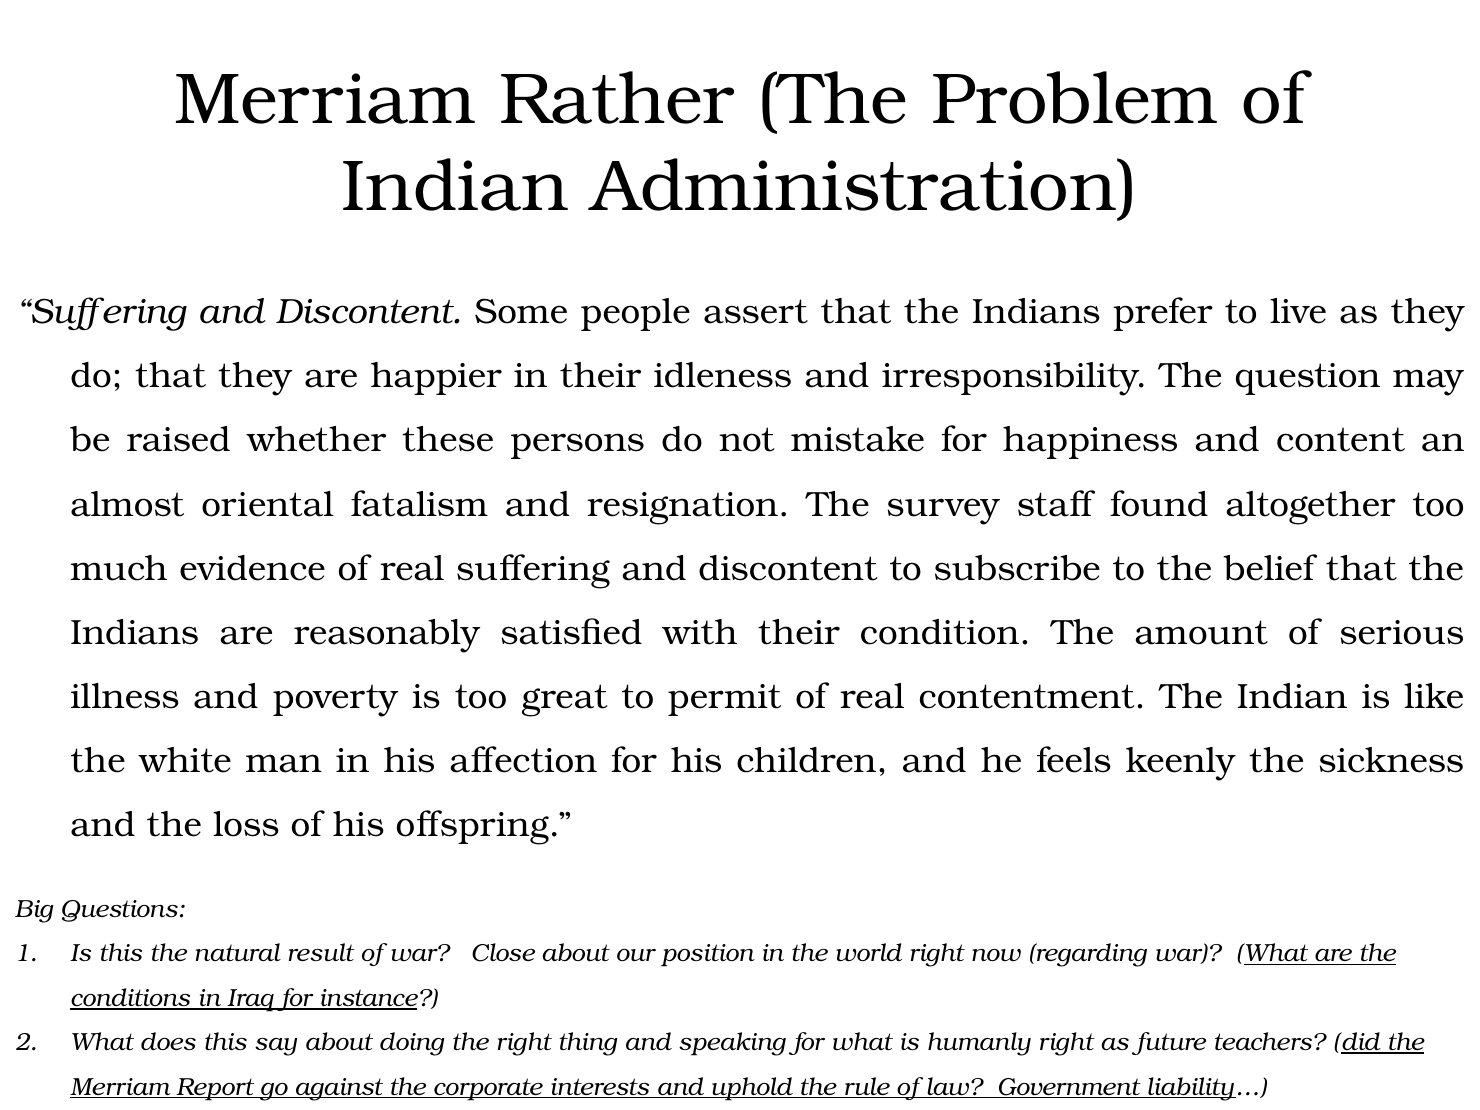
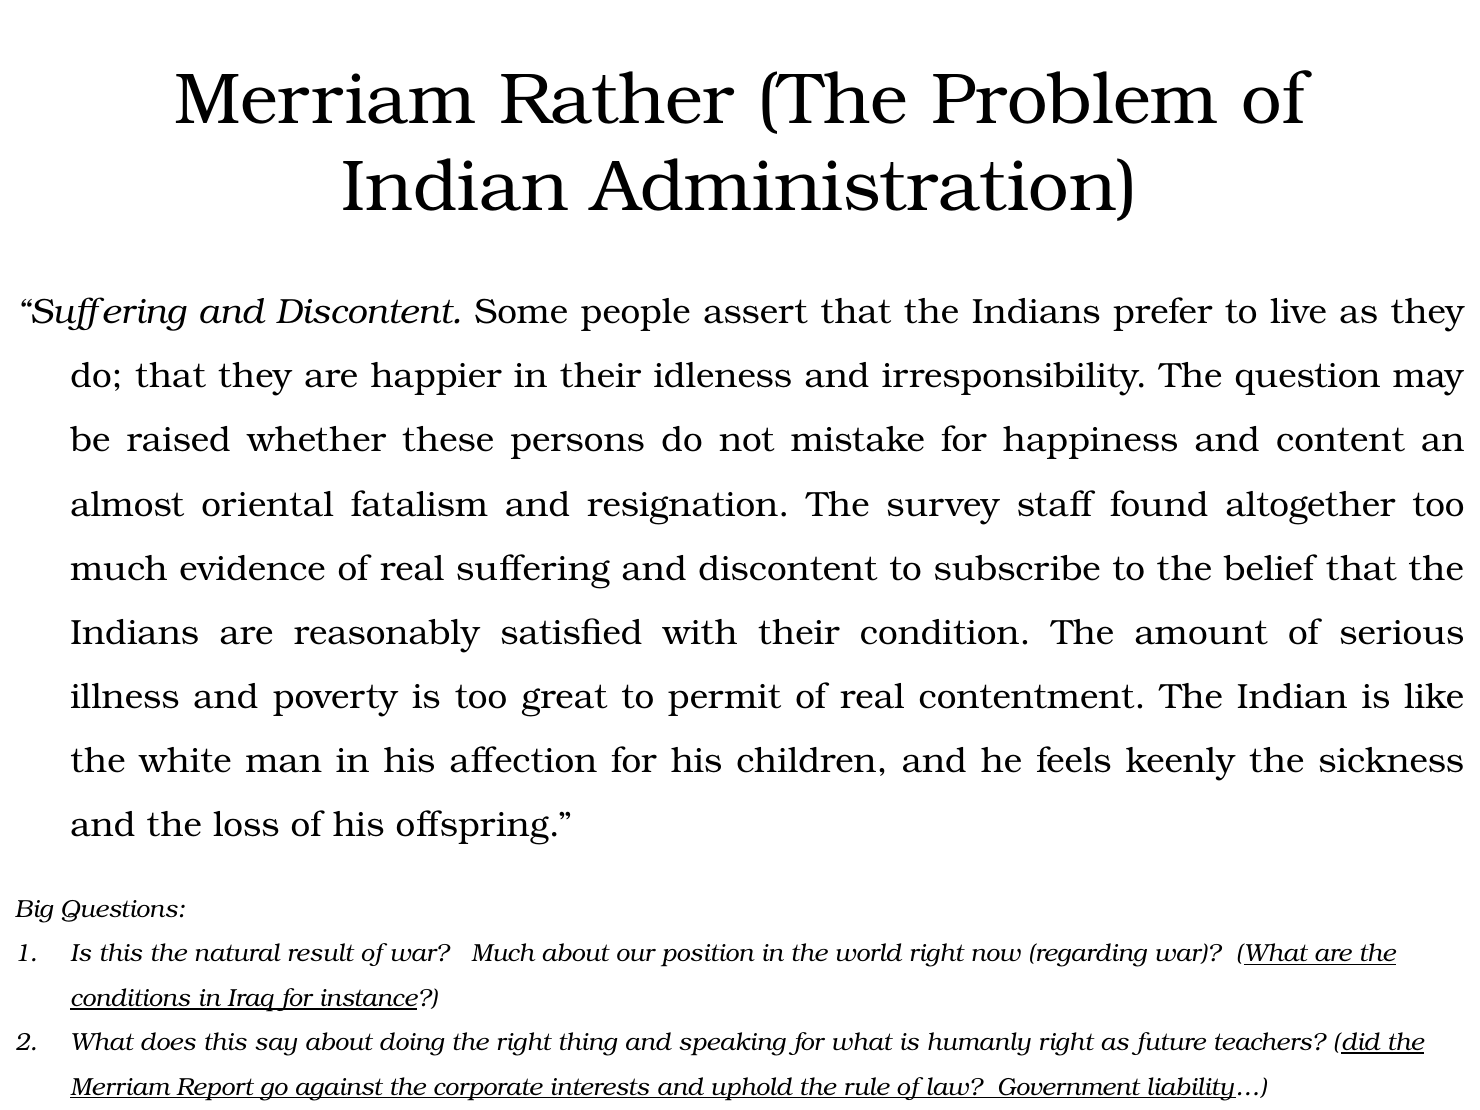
war Close: Close -> Much (503, 954)
